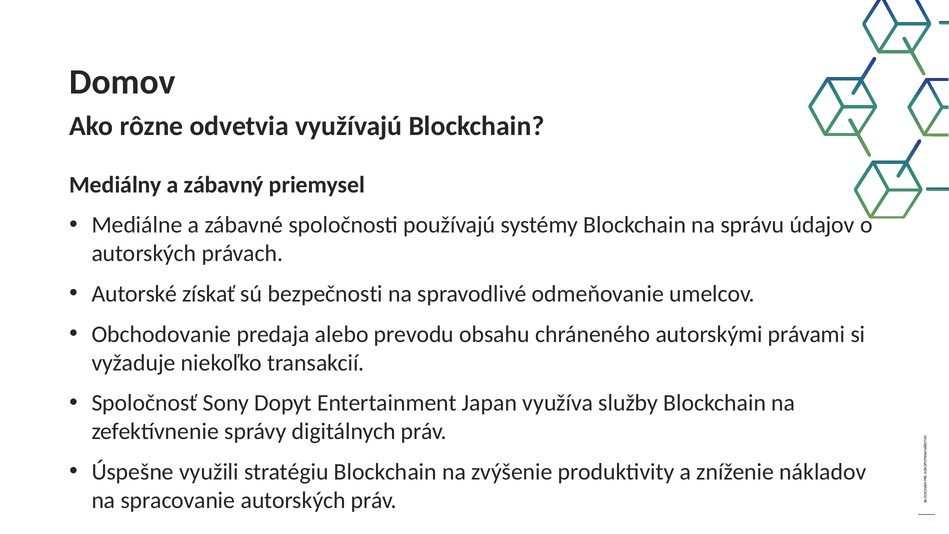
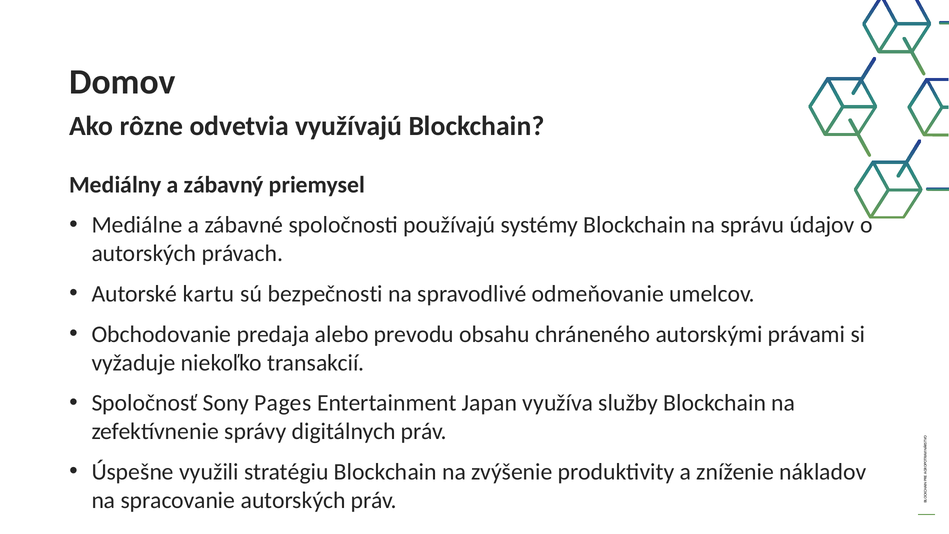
získať: získať -> kartu (209, 294)
Dopyt: Dopyt -> Pages (283, 403)
